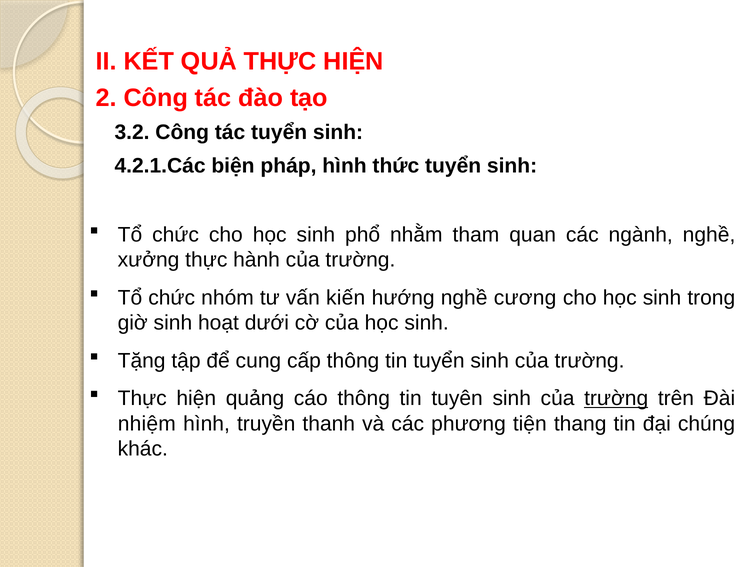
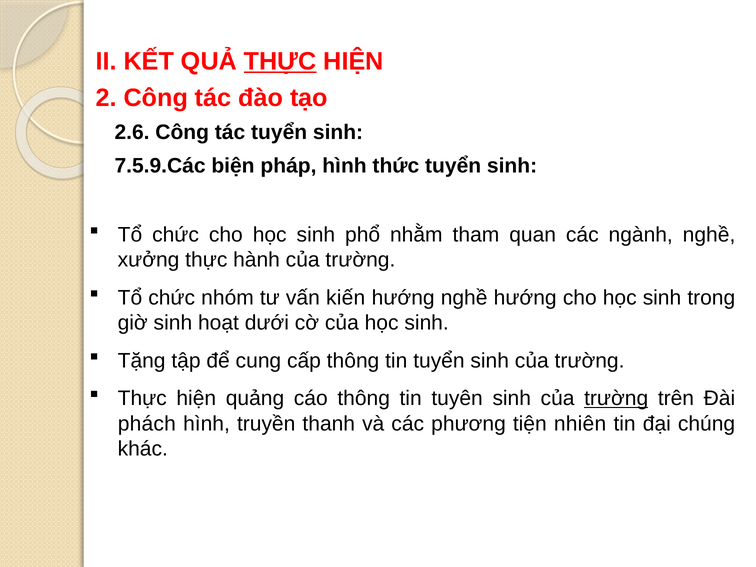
THỰC underline: none -> present (280, 62)
3.2: 3.2 -> 2.6 (132, 132)
4.2.1.Các: 4.2.1.Các -> 7.5.9.Các (160, 166)
nghề cương: cương -> hướng (525, 298)
nhiệm: nhiệm -> phách (147, 424)
thang: thang -> nhiên (580, 424)
